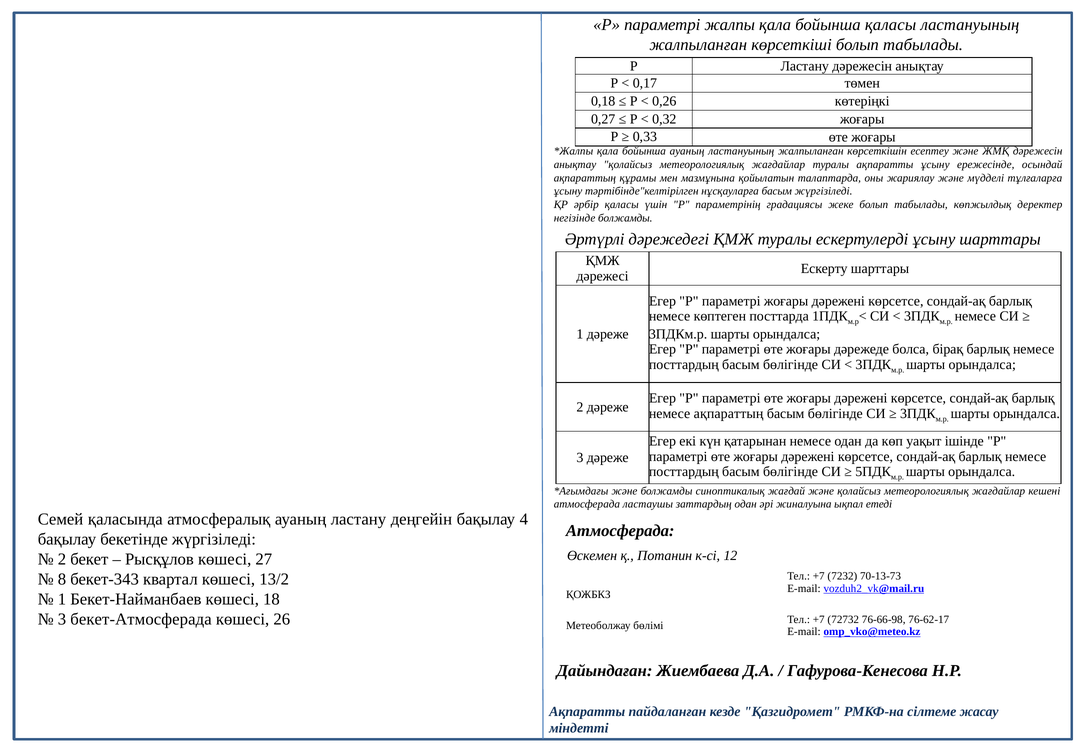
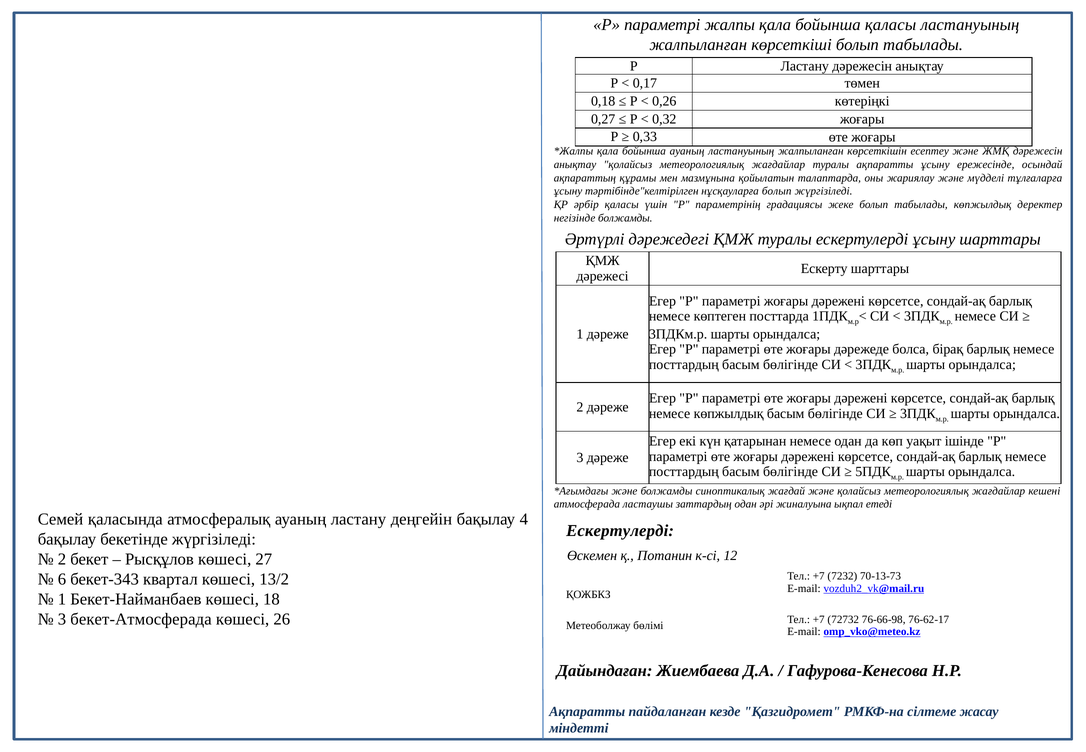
нұсқауларға басым: басым -> болып (777, 191)
немесе ақпараттың: ақпараттың -> көпжылдық (729, 413)
Атмосферада: Атмосферада -> Ескертулерді (620, 531)
8: 8 -> 6 (62, 579)
